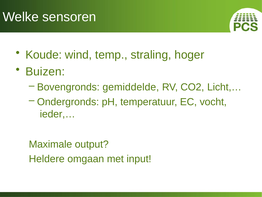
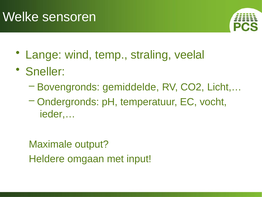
Koude: Koude -> Lange (44, 55)
hoger: hoger -> veelal (190, 55)
Buizen: Buizen -> Sneller (45, 71)
